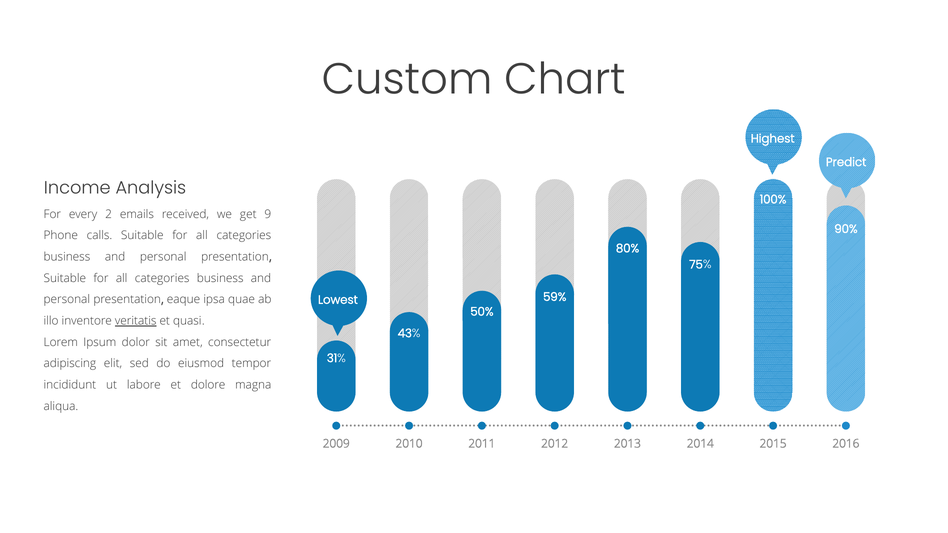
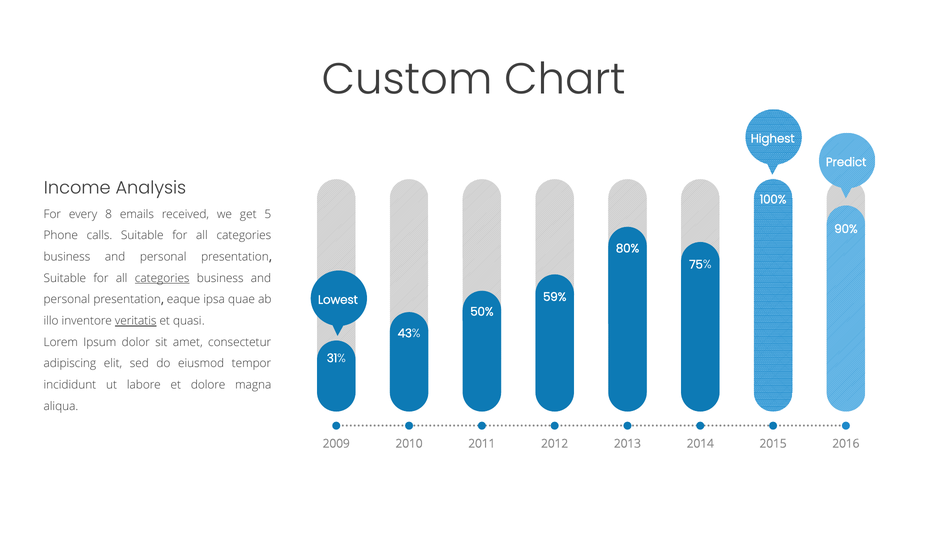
2: 2 -> 8 (109, 214)
9: 9 -> 5 (268, 214)
categories underline: none -> present (162, 278)
